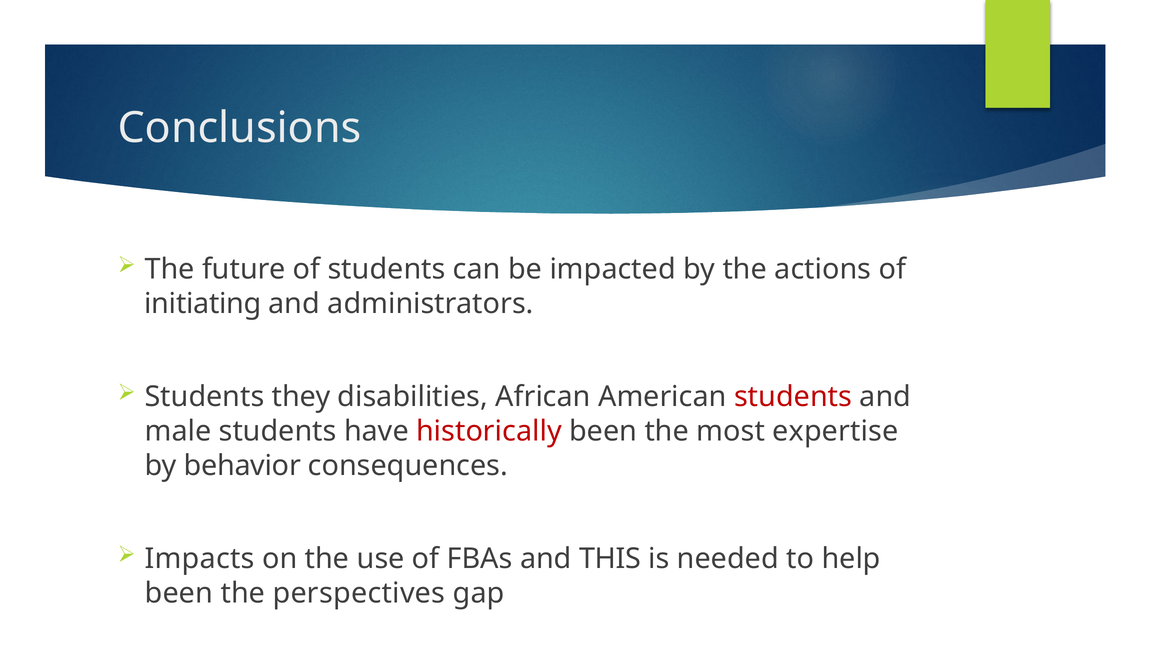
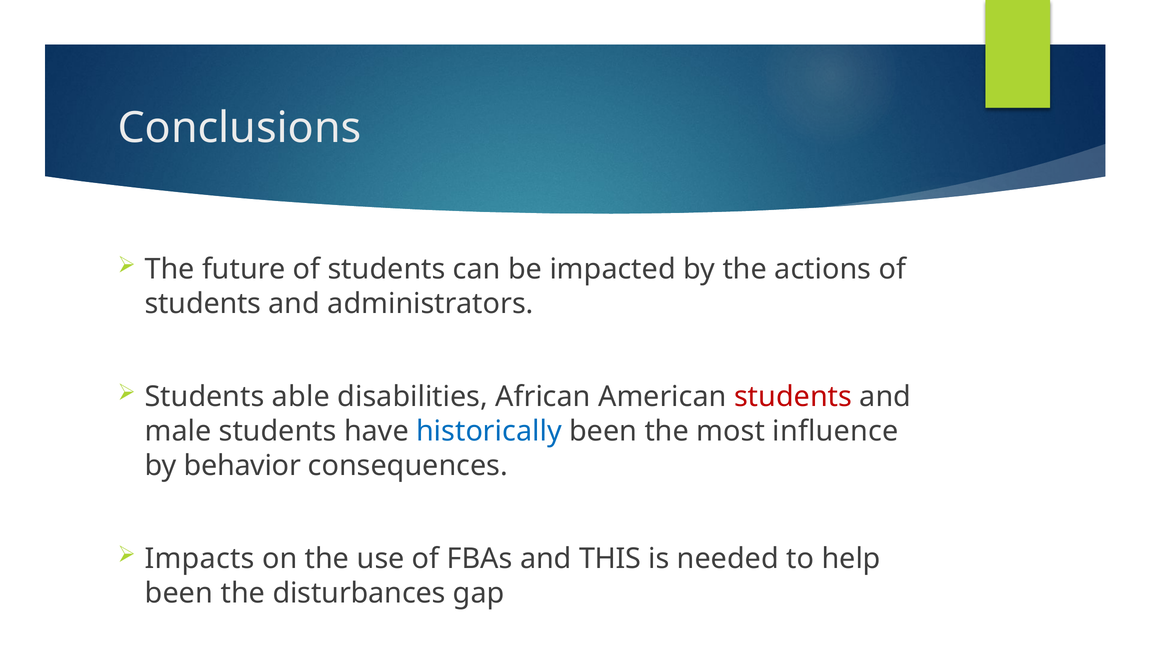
initiating: initiating -> students (203, 304)
they: they -> able (301, 397)
historically colour: red -> blue (489, 432)
expertise: expertise -> influence (835, 432)
perspectives: perspectives -> disturbances (359, 594)
